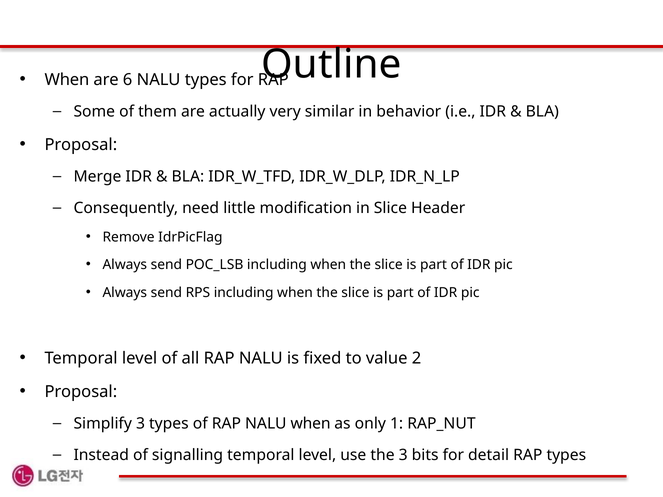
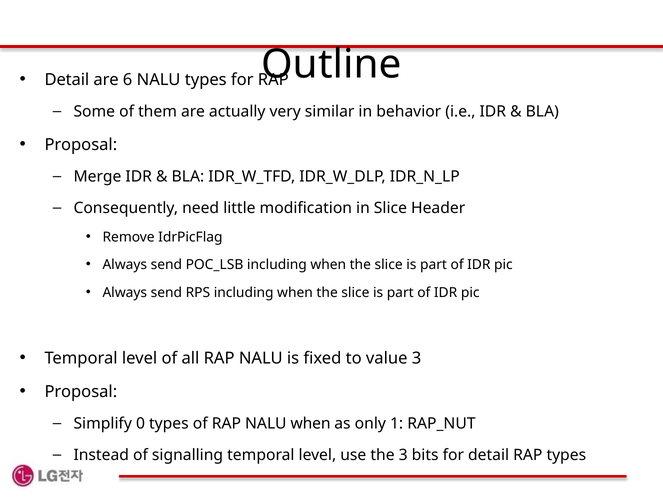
When: When -> Detail (67, 80)
value 2: 2 -> 3 (417, 358)
Simplify 3: 3 -> 0 (140, 424)
